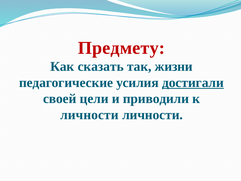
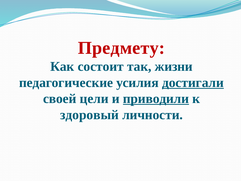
сказать: сказать -> состоит (101, 66)
приводили underline: none -> present (156, 99)
личности: личности -> здоровый (89, 115)
